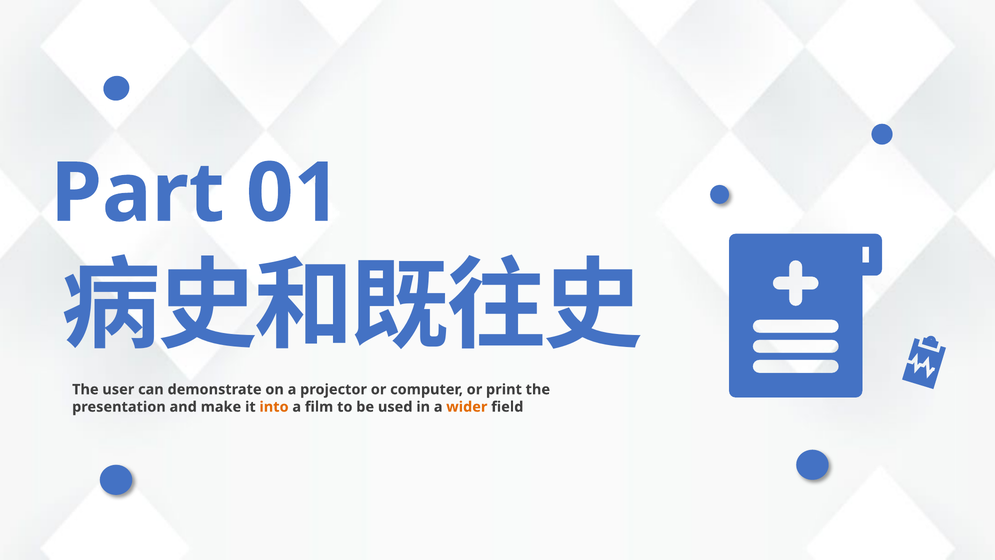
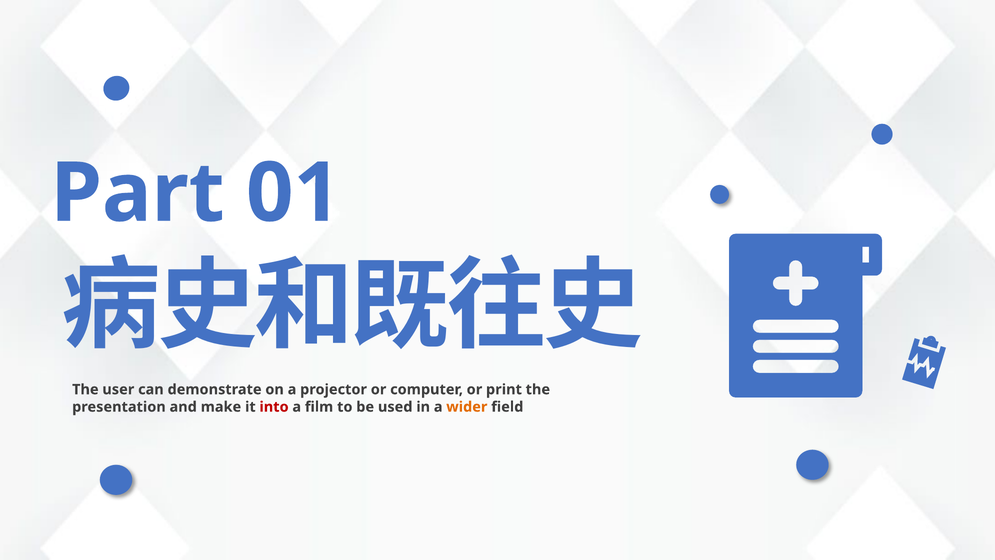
into colour: orange -> red (274, 407)
